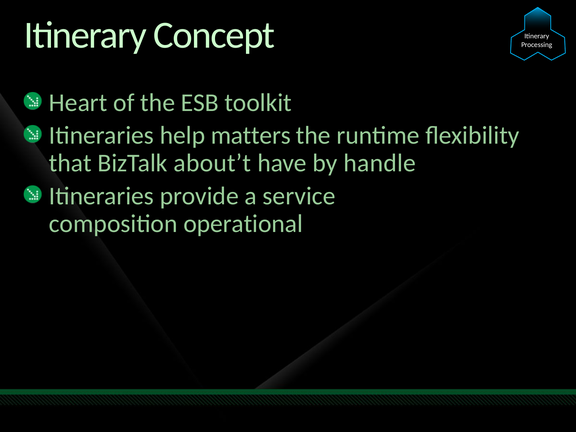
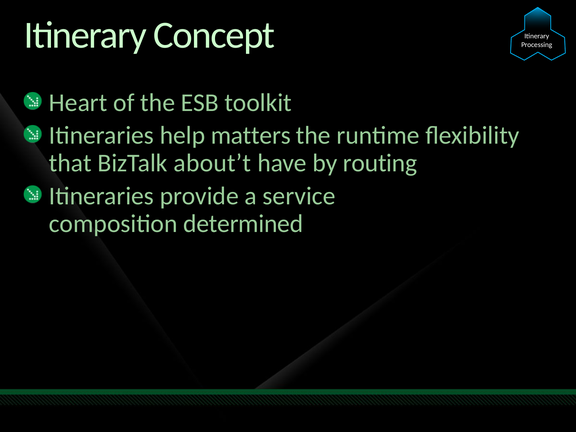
handle: handle -> routing (380, 163)
operational: operational -> determined (243, 224)
